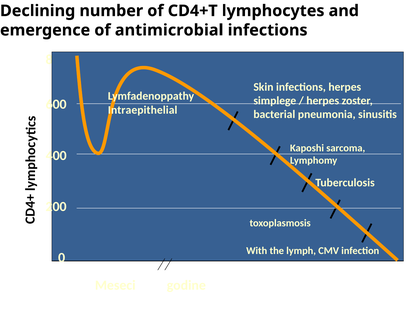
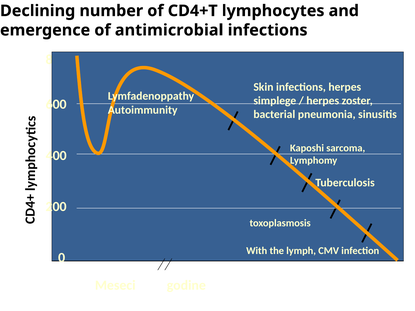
Intraepithelial: Intraepithelial -> Autoimmunity (143, 110)
